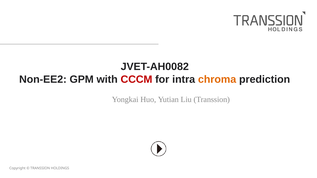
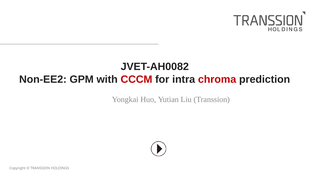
chroma colour: orange -> red (217, 80)
